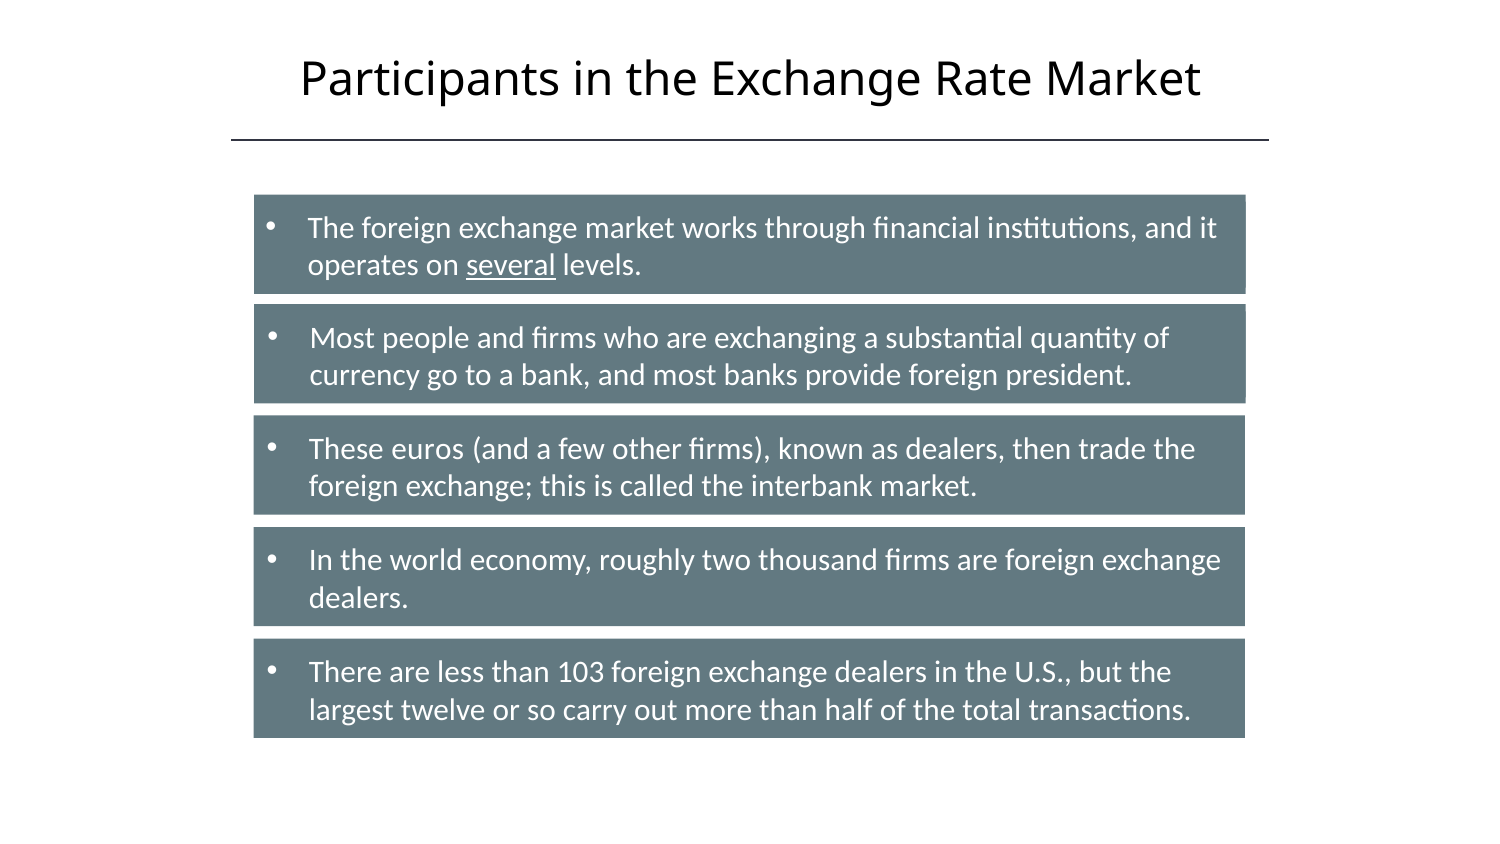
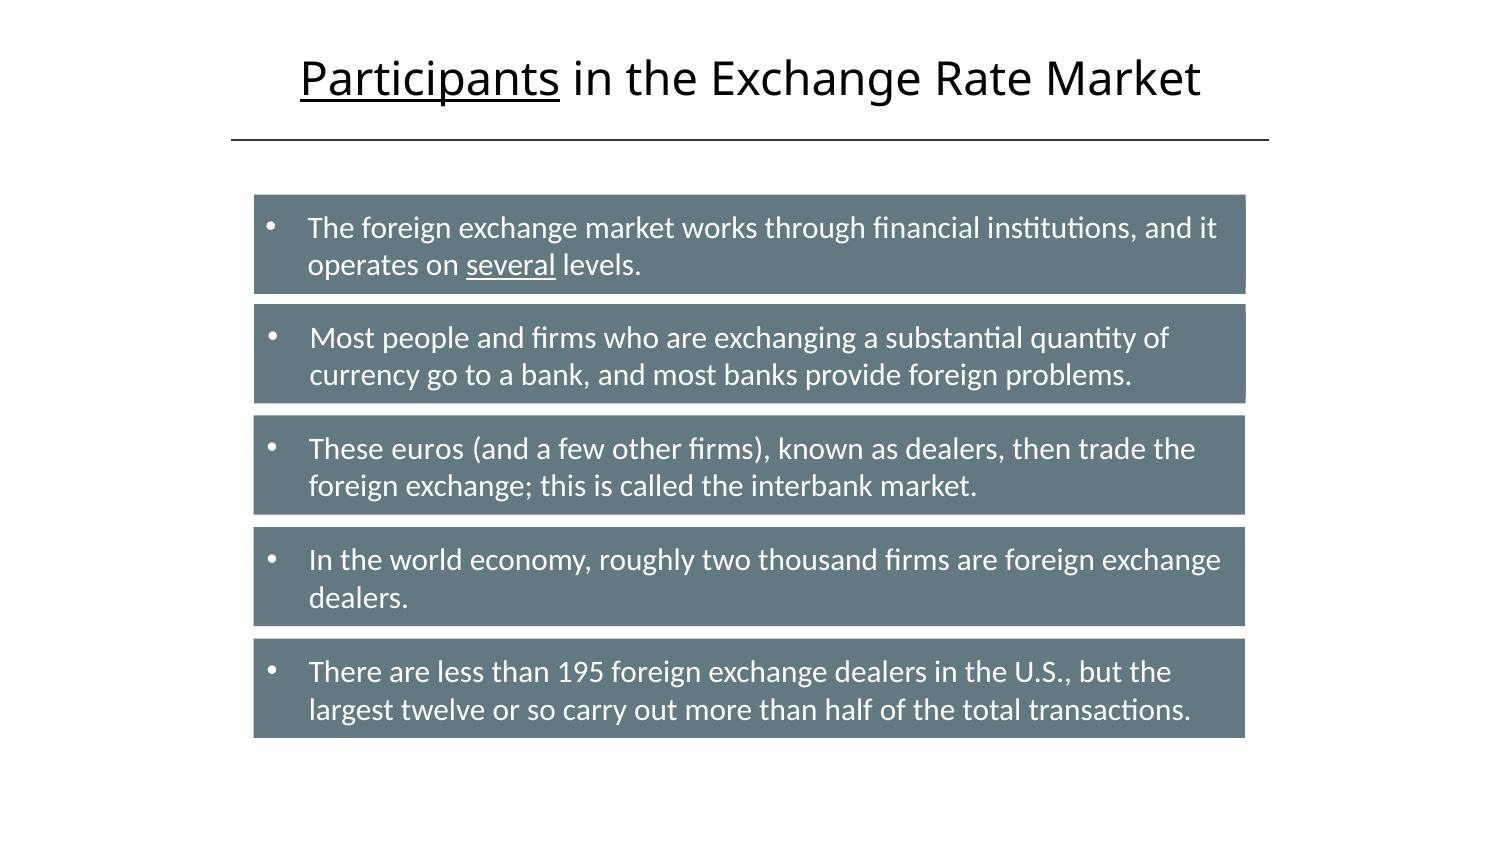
Participants underline: none -> present (430, 80)
president: president -> problems (1069, 375)
103: 103 -> 195 (581, 672)
